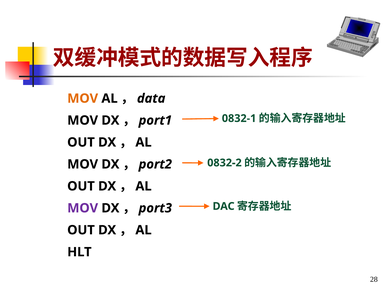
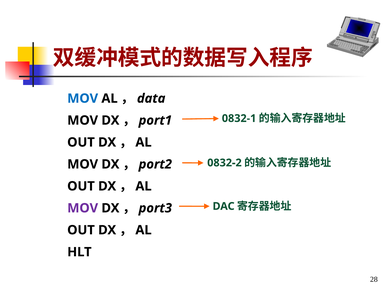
MOV colour: orange -> blue (83, 99)
